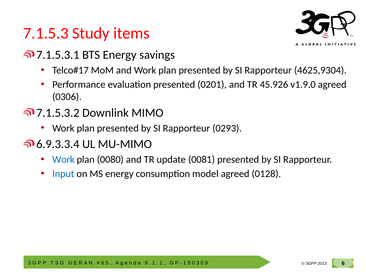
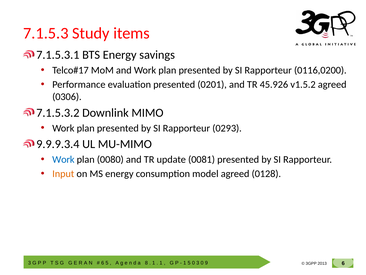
4625,9304: 4625,9304 -> 0116,0200 (320, 70)
v1.9.0: v1.9.0 -> v1.5.2 (303, 84)
6.9.3.3.4: 6.9.3.3.4 -> 9.9.9.3.4 (58, 144)
Input colour: blue -> orange (63, 173)
